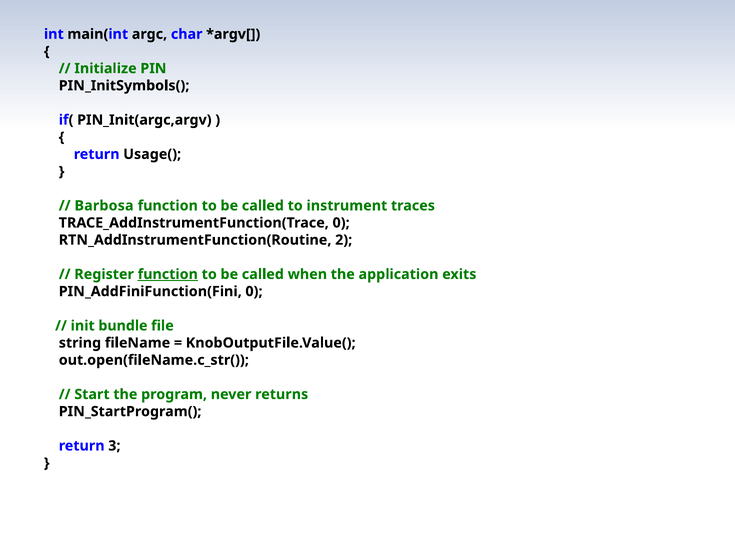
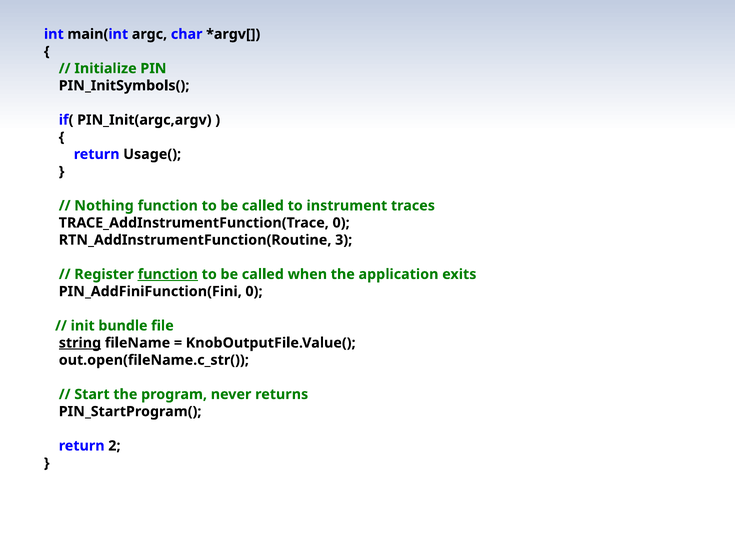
Barbosa: Barbosa -> Nothing (104, 206)
2: 2 -> 3 (344, 240)
string underline: none -> present (80, 343)
3: 3 -> 2 (114, 446)
